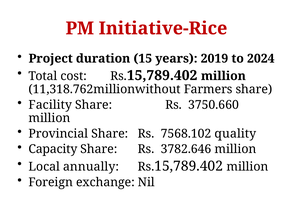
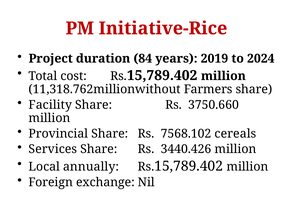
15: 15 -> 84 (143, 58)
quality: quality -> cereals (235, 133)
Capacity: Capacity -> Services (53, 149)
3782.646: 3782.646 -> 3440.426 (186, 149)
